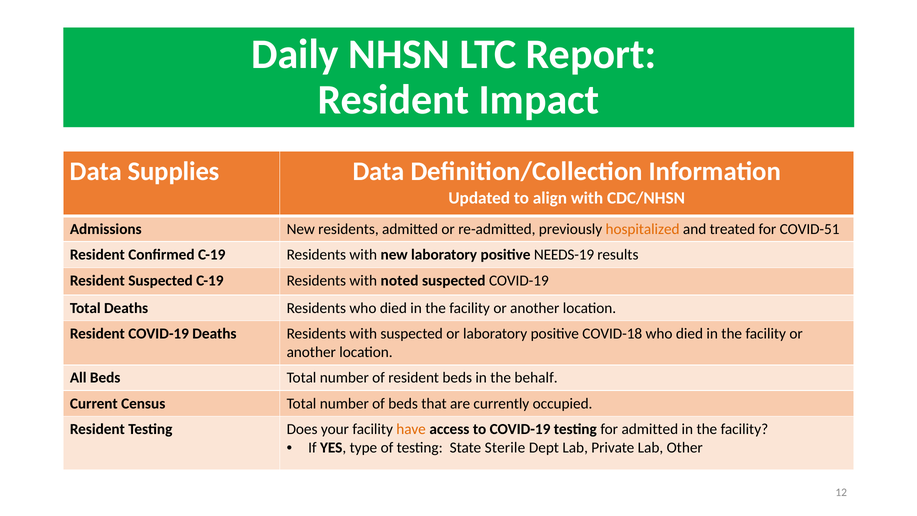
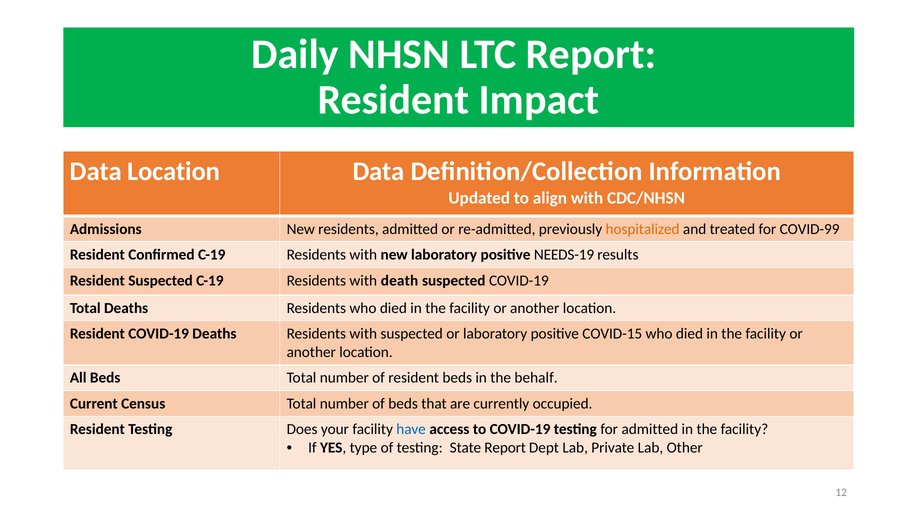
Data Supplies: Supplies -> Location (174, 171)
COVID-51: COVID-51 -> COVID-99 (810, 229)
noted: noted -> death (400, 281)
COVID-18: COVID-18 -> COVID-15 (612, 334)
have colour: orange -> blue (411, 429)
State Sterile: Sterile -> Report (505, 448)
